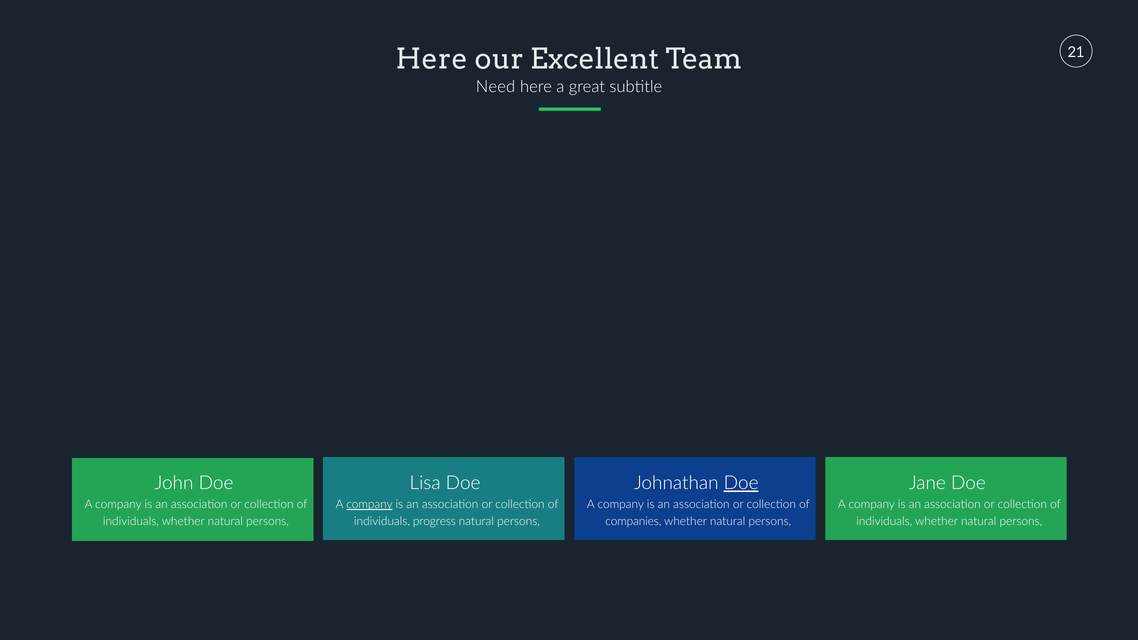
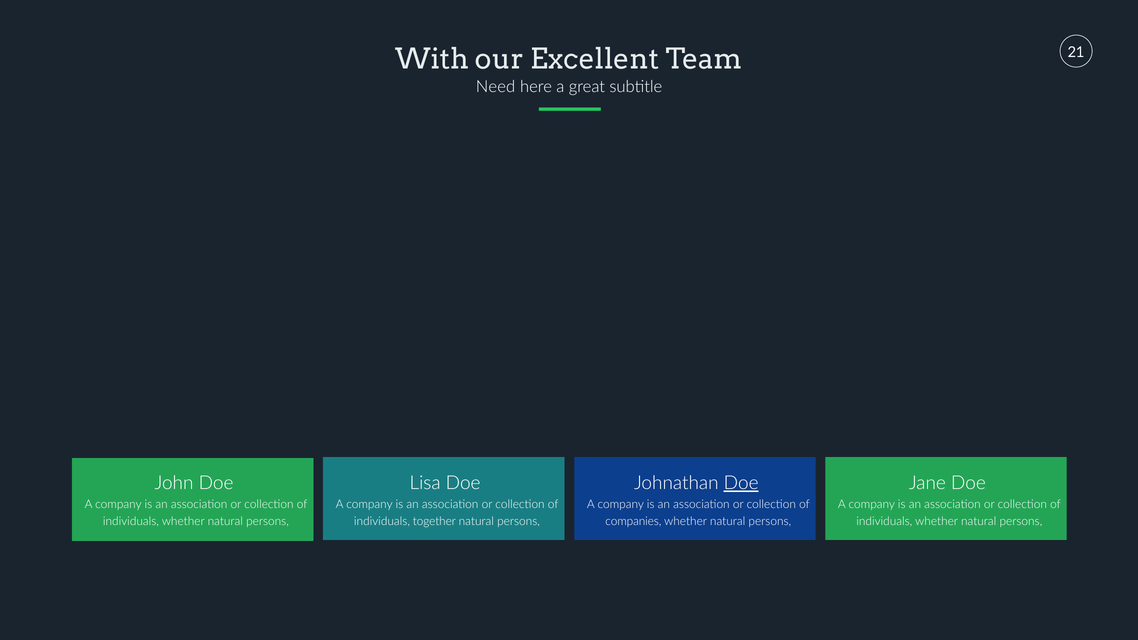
Here: Here -> With (432, 59)
company underline: present -> none (369, 505)
progress: progress -> together (434, 522)
